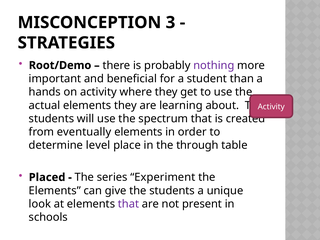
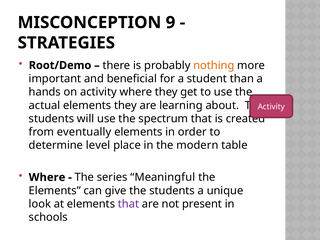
3: 3 -> 9 (170, 23)
nothing colour: purple -> orange (214, 65)
through: through -> modern (197, 145)
Placed: Placed -> Where (47, 177)
Experiment: Experiment -> Meaningful (163, 177)
